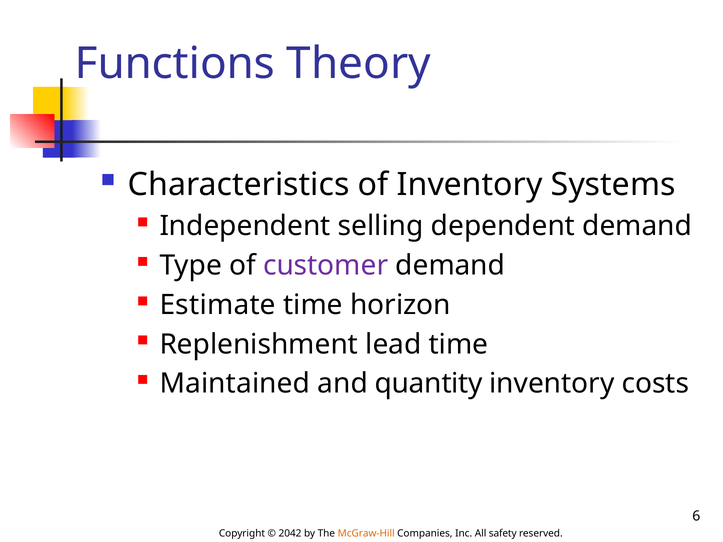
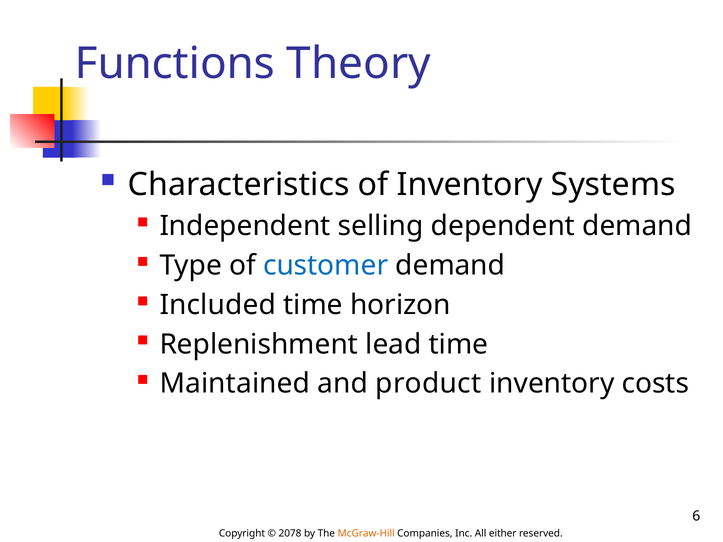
customer colour: purple -> blue (326, 266)
Estimate: Estimate -> Included (218, 305)
quantity: quantity -> product (428, 384)
2042: 2042 -> 2078 (290, 533)
safety: safety -> either (503, 533)
